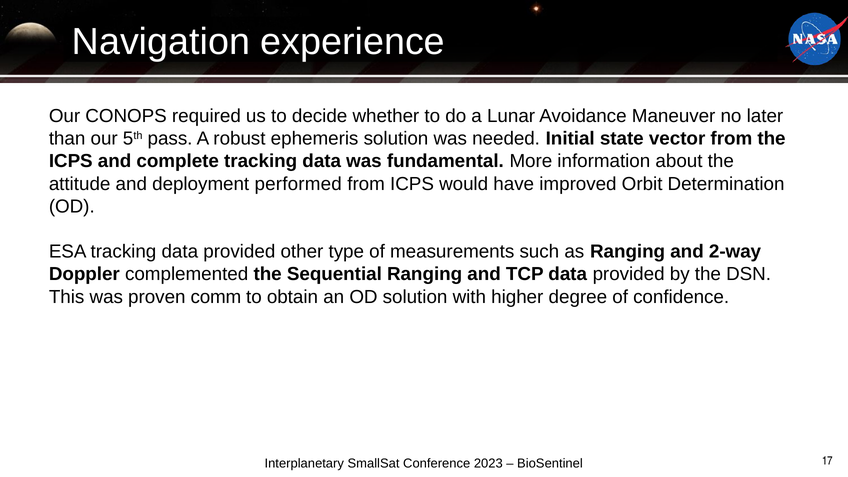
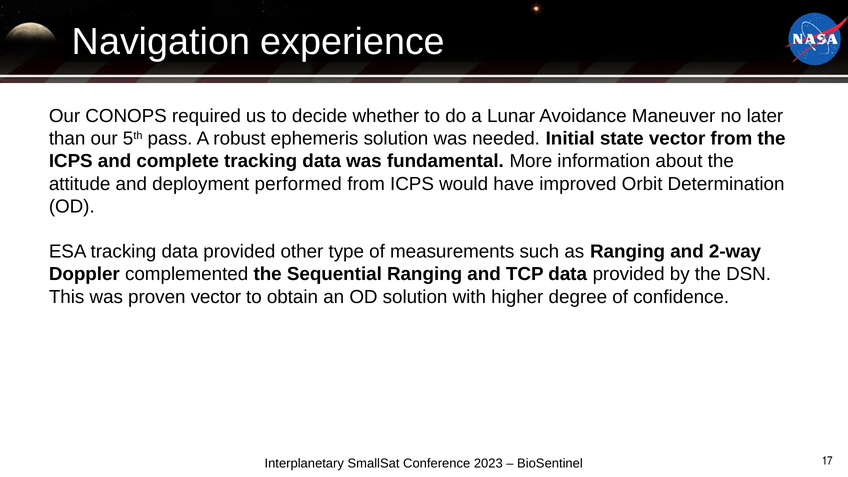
proven comm: comm -> vector (216, 297)
